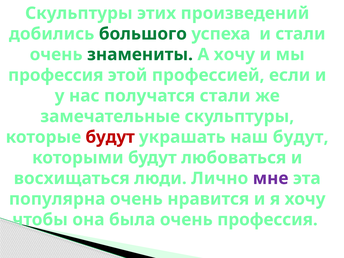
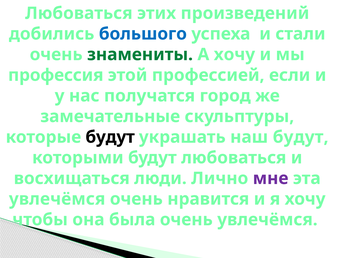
Скульптуры: Скульптуры -> Любоваться (79, 13)
большого colour: green -> blue (143, 34)
получатся стали: стали -> город (225, 96)
будут colour: red -> black (110, 137)
популярна: популярна -> увлечёмся (57, 199)
очень профессия: профессия -> увлечёмся (267, 220)
